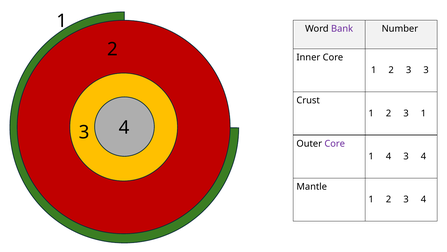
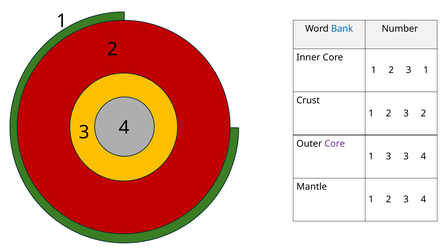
Bank colour: purple -> blue (342, 29)
3 3: 3 -> 1 (426, 70)
3 1: 1 -> 2 (423, 113)
1 4: 4 -> 3 (389, 156)
